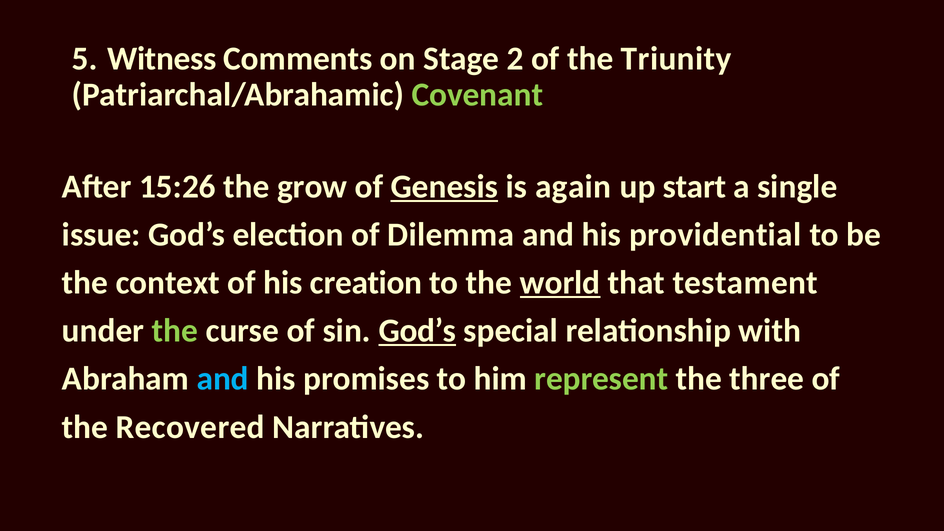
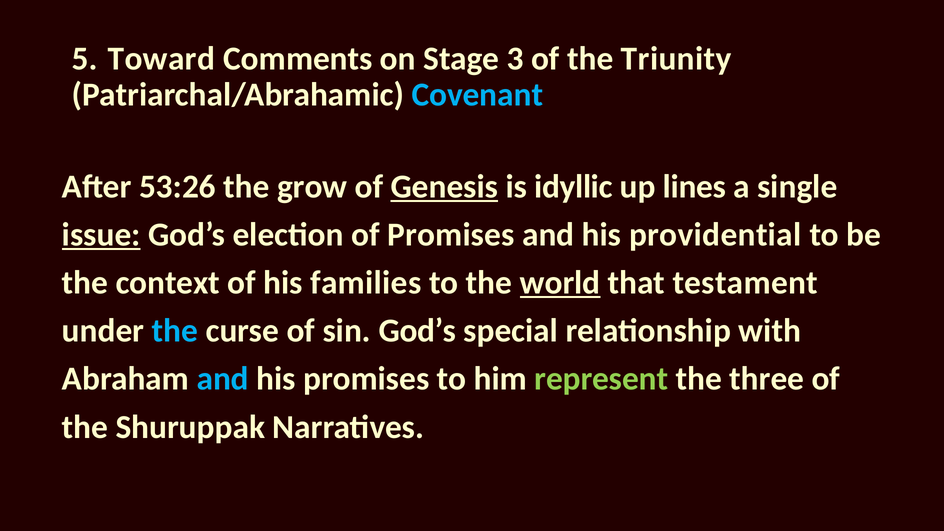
Witness: Witness -> Toward (161, 59)
2: 2 -> 3 (515, 59)
Covenant colour: light green -> light blue (477, 95)
15:26: 15:26 -> 53:26 (177, 187)
again: again -> idyllic (574, 187)
start: start -> lines (695, 187)
issue underline: none -> present (101, 235)
of Dilemma: Dilemma -> Promises (451, 235)
creation: creation -> families (366, 283)
the colour: light green -> light blue (175, 331)
God’s underline: present -> none (417, 331)
Recovered: Recovered -> Shuruppak (190, 427)
